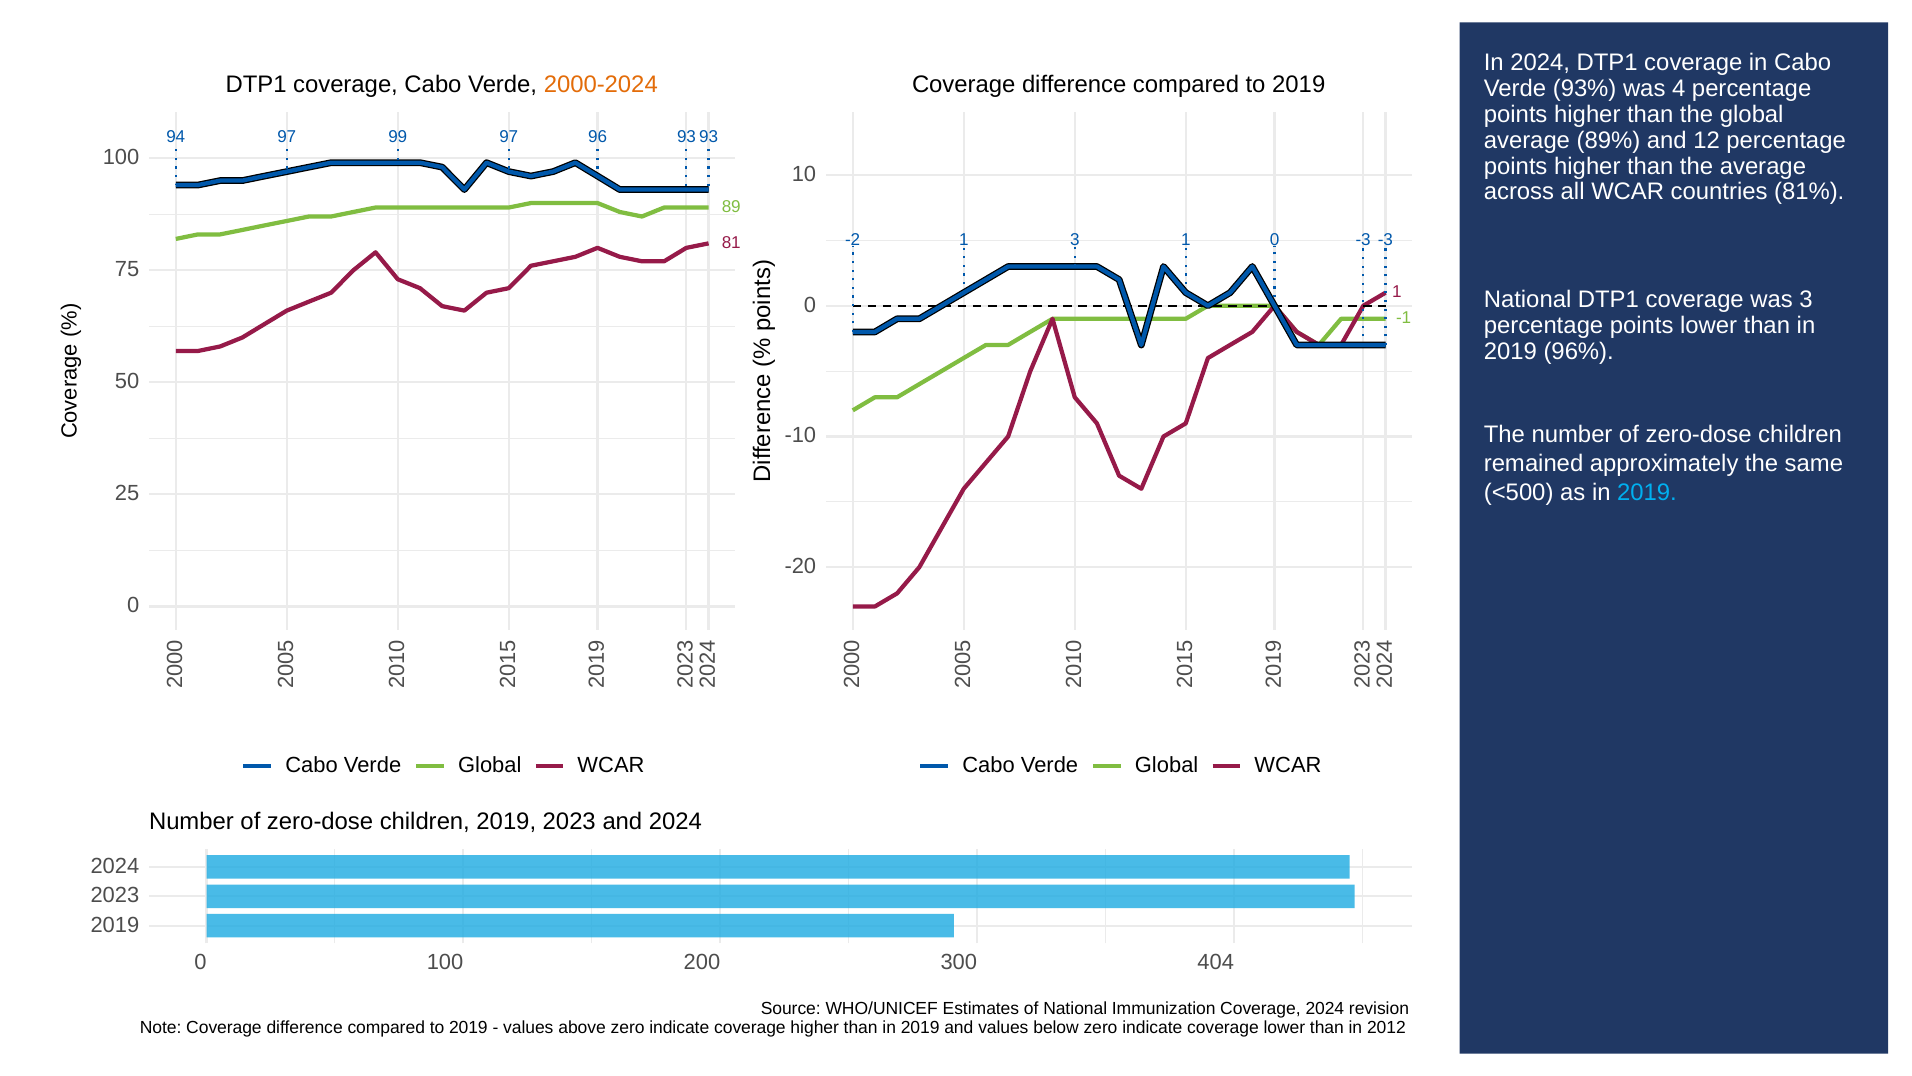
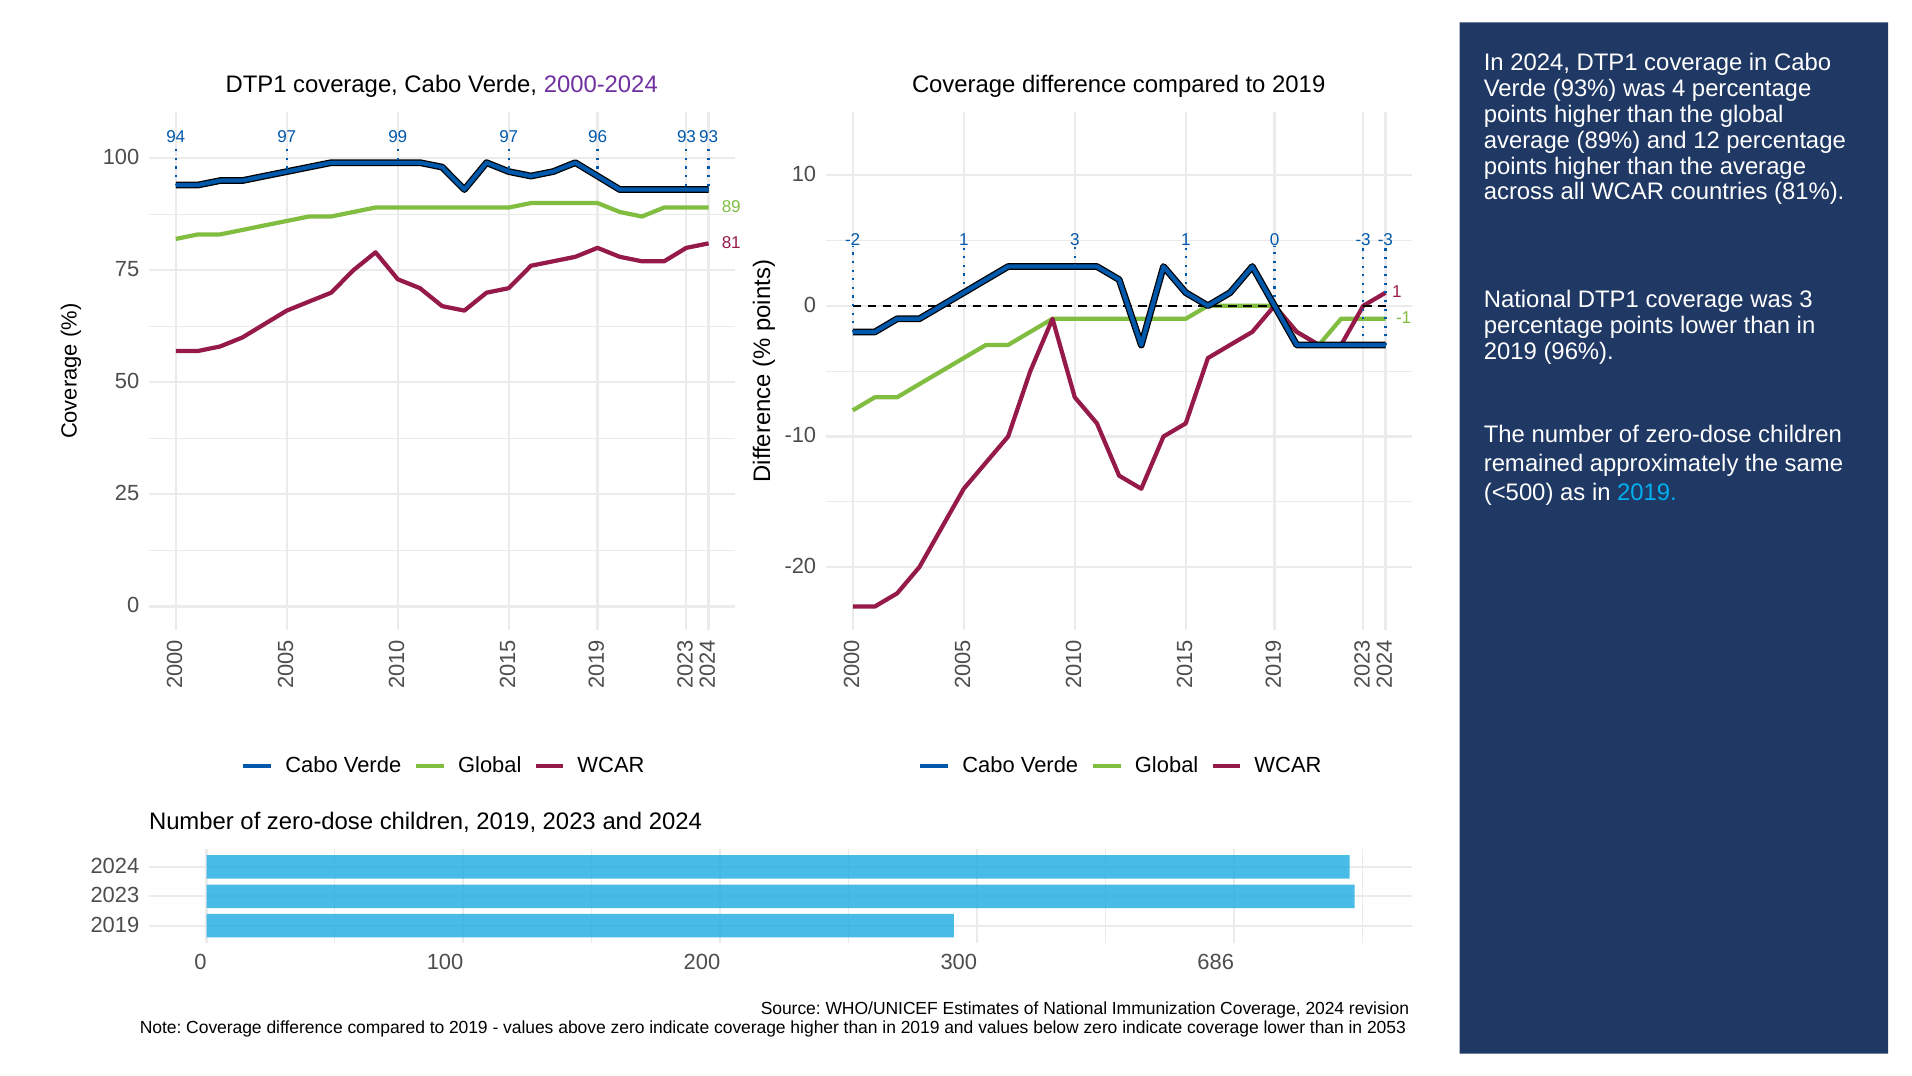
2000-2024 colour: orange -> purple (601, 84)
404: 404 -> 686 (1216, 962)
2012: 2012 -> 2053 (1386, 1027)
